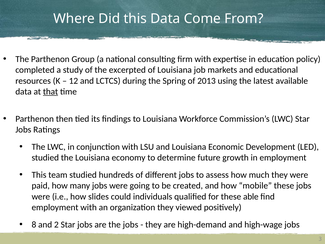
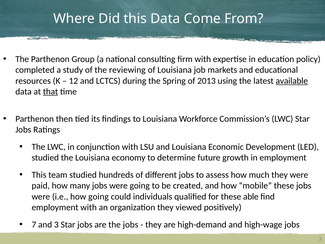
excerpted: excerpted -> reviewing (127, 70)
available underline: none -> present (292, 81)
how slides: slides -> going (99, 196)
8: 8 -> 7 (34, 224)
and 2: 2 -> 3 (56, 224)
